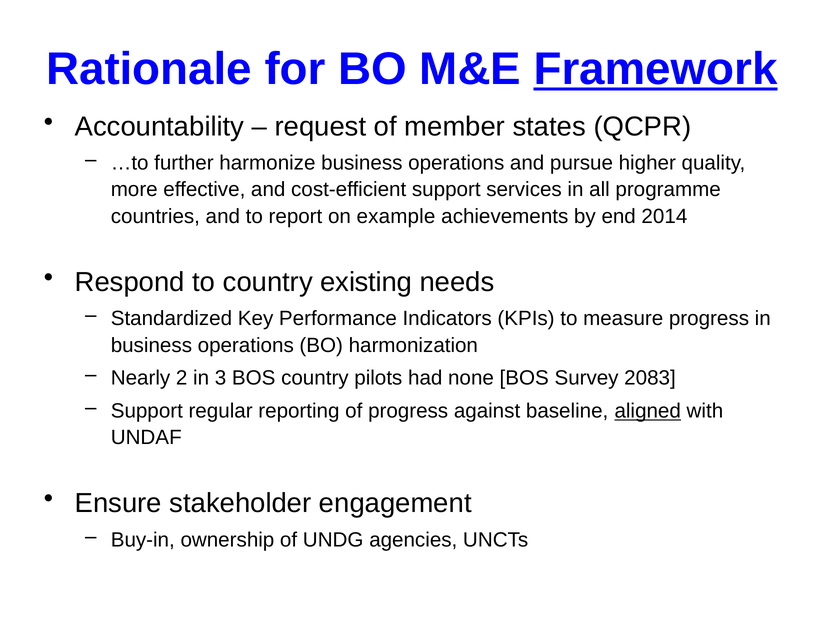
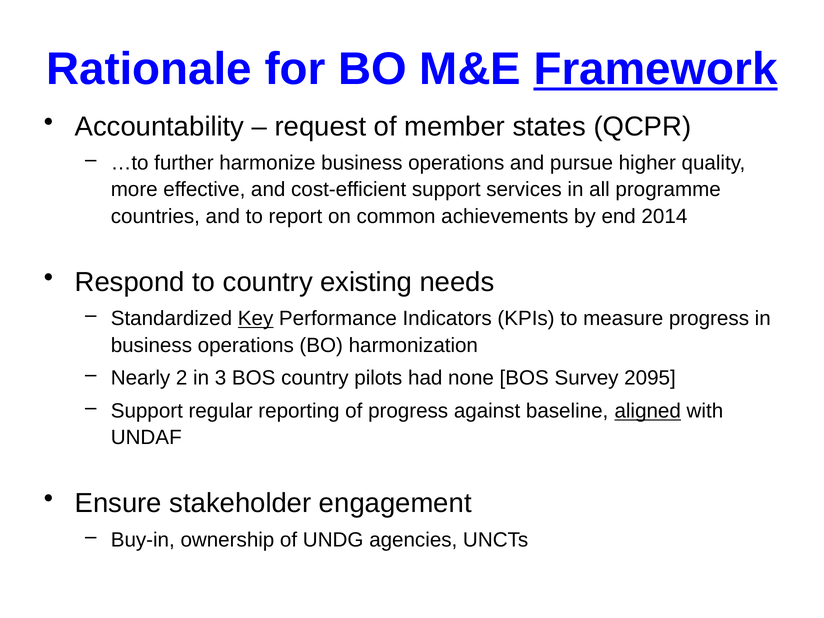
example: example -> common (396, 216)
Key underline: none -> present (256, 319)
2083: 2083 -> 2095 (650, 378)
